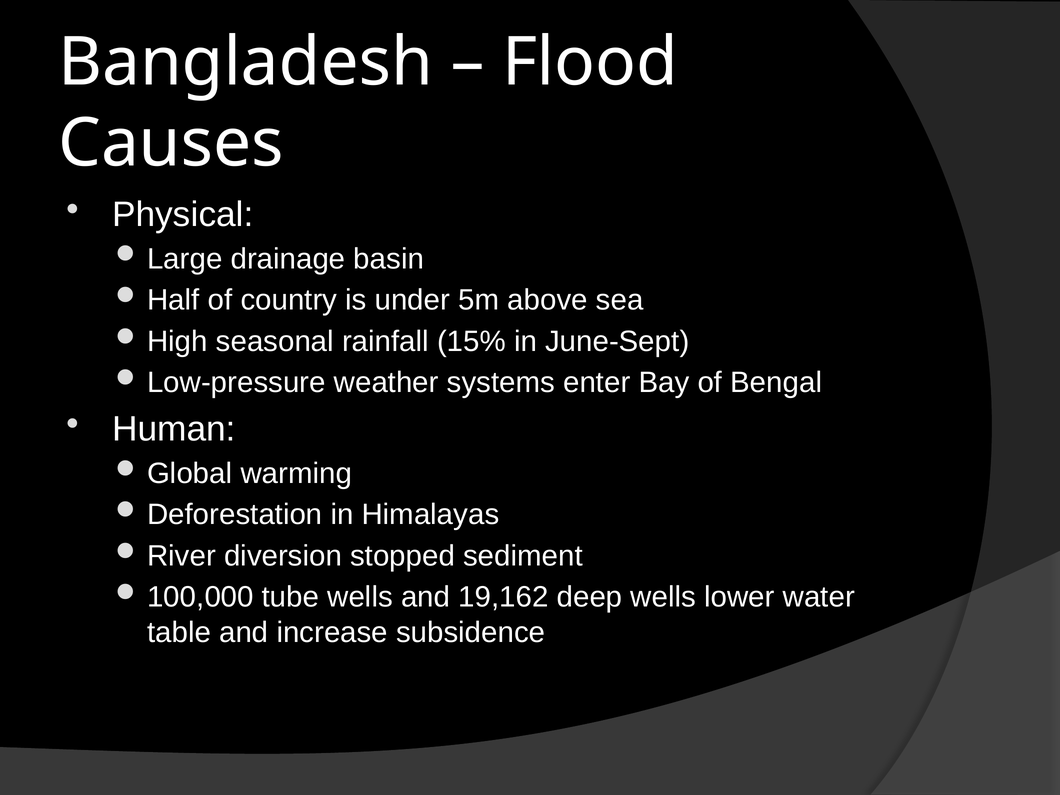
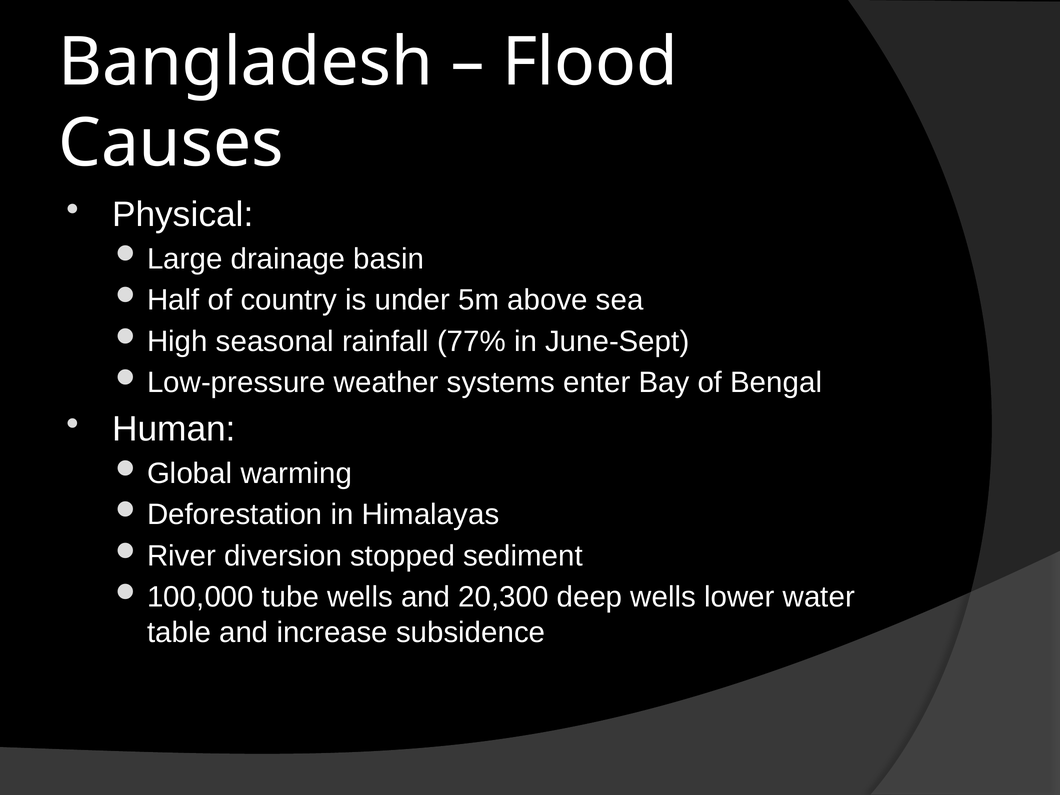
15%: 15% -> 77% (471, 341)
19,162: 19,162 -> 20,300 (504, 597)
